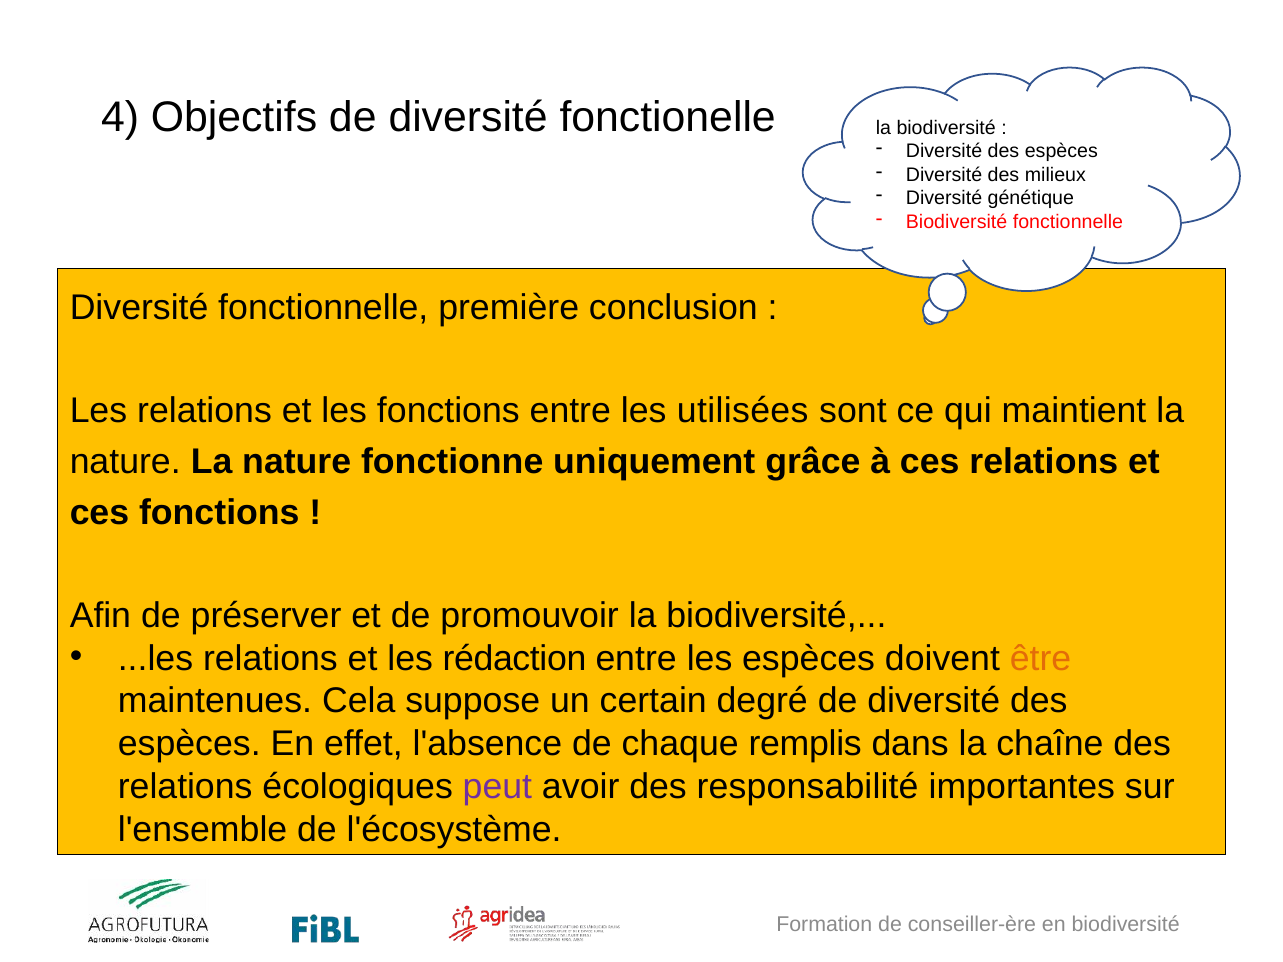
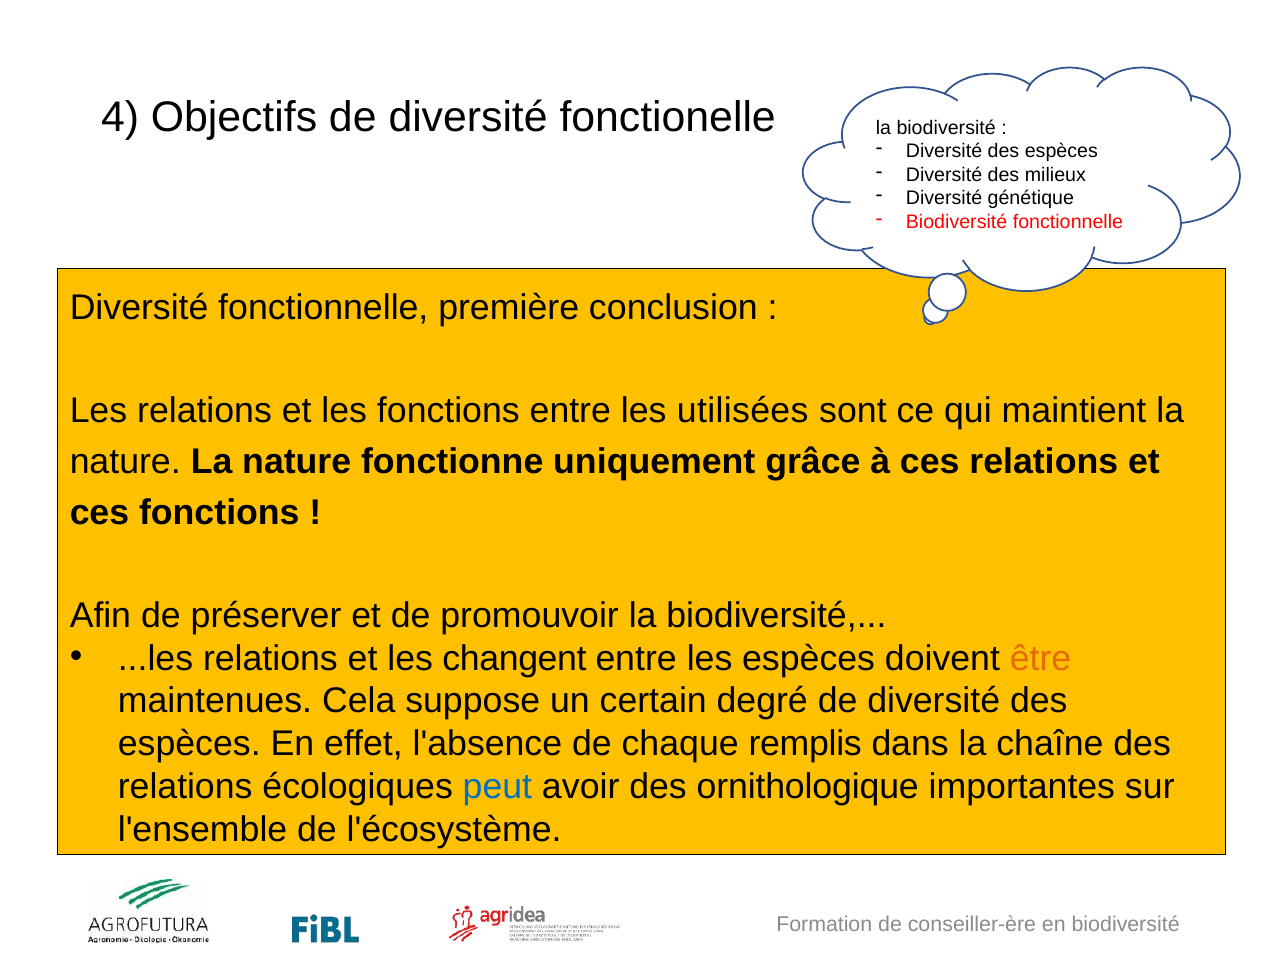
rédaction: rédaction -> changent (514, 658)
peut colour: purple -> blue (497, 787)
responsabilité: responsabilité -> ornithologique (808, 787)
